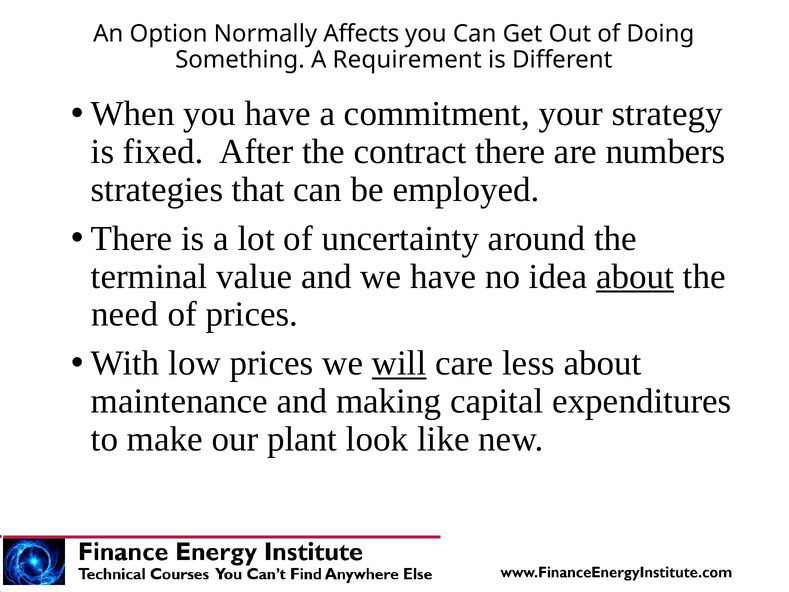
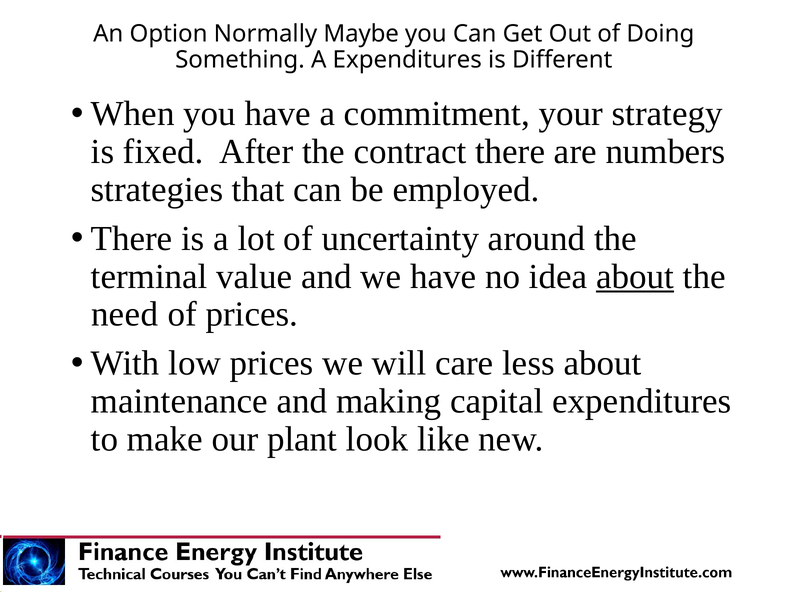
Affects: Affects -> Maybe (361, 34)
A Requirement: Requirement -> Expenditures (407, 60)
will underline: present -> none (399, 363)
